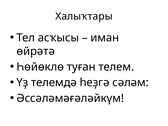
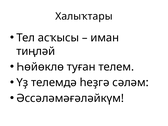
өйрәтә: өйрәтә -> тиңләй (36, 51)
